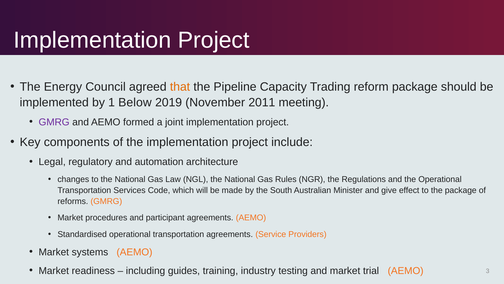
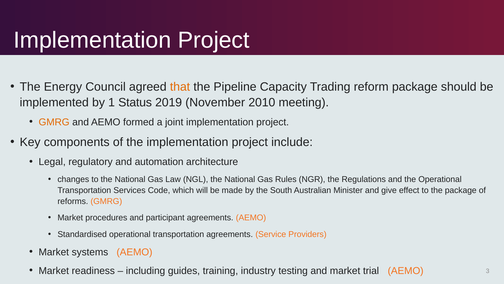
Below: Below -> Status (135, 102)
2011: 2011 -> 2010 (262, 102)
GMRG colour: purple -> orange (54, 122)
